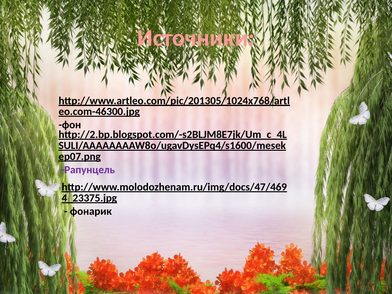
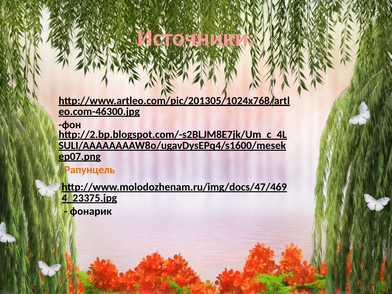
Рапунцель colour: purple -> orange (88, 170)
